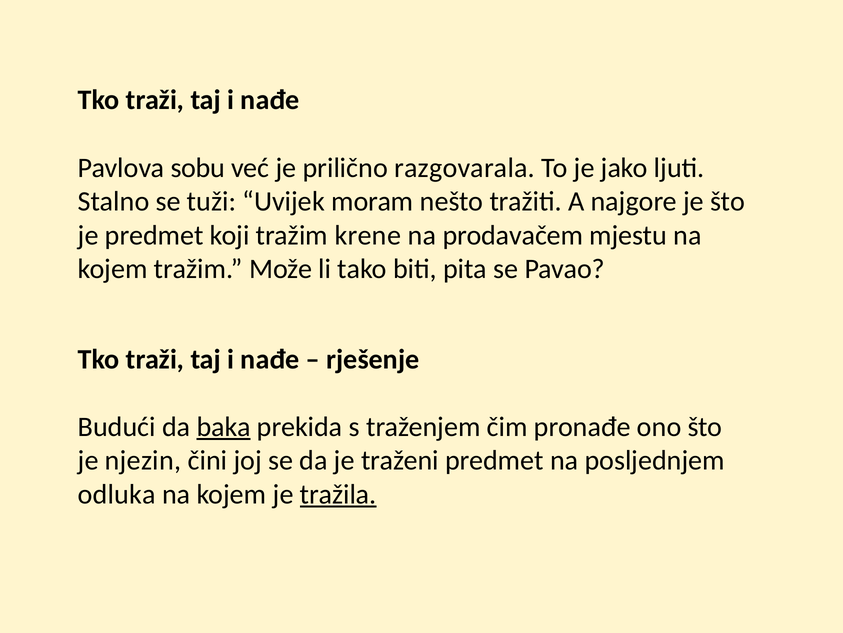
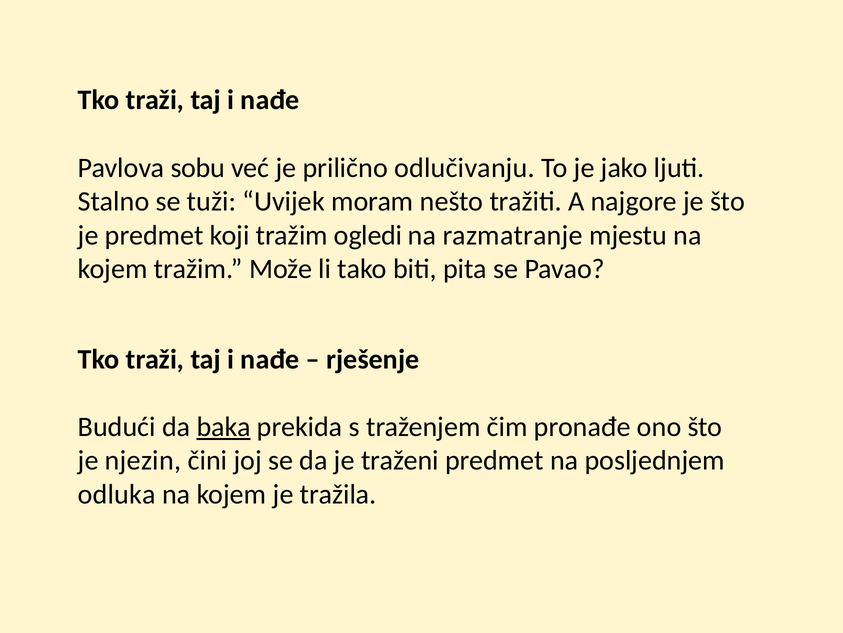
razgovarala: razgovarala -> odlučivanju (465, 168)
krene: krene -> ogledi (368, 235)
prodavačem: prodavačem -> razmatranje (513, 235)
tražila underline: present -> none (338, 494)
